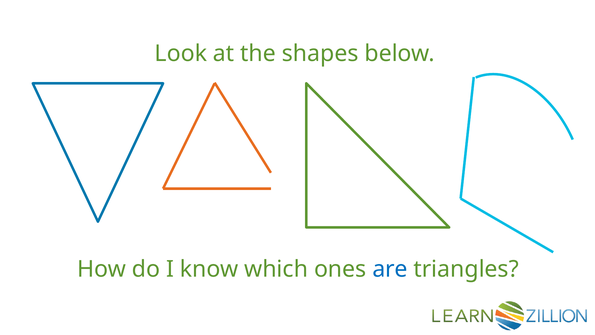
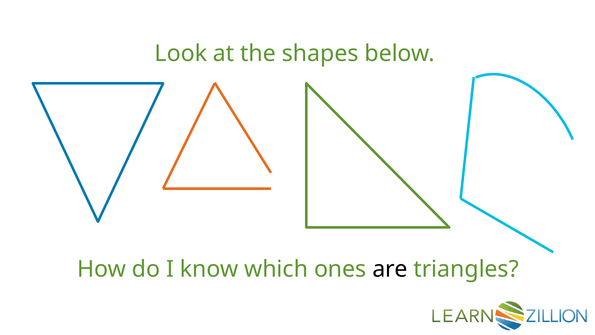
are colour: blue -> black (390, 269)
